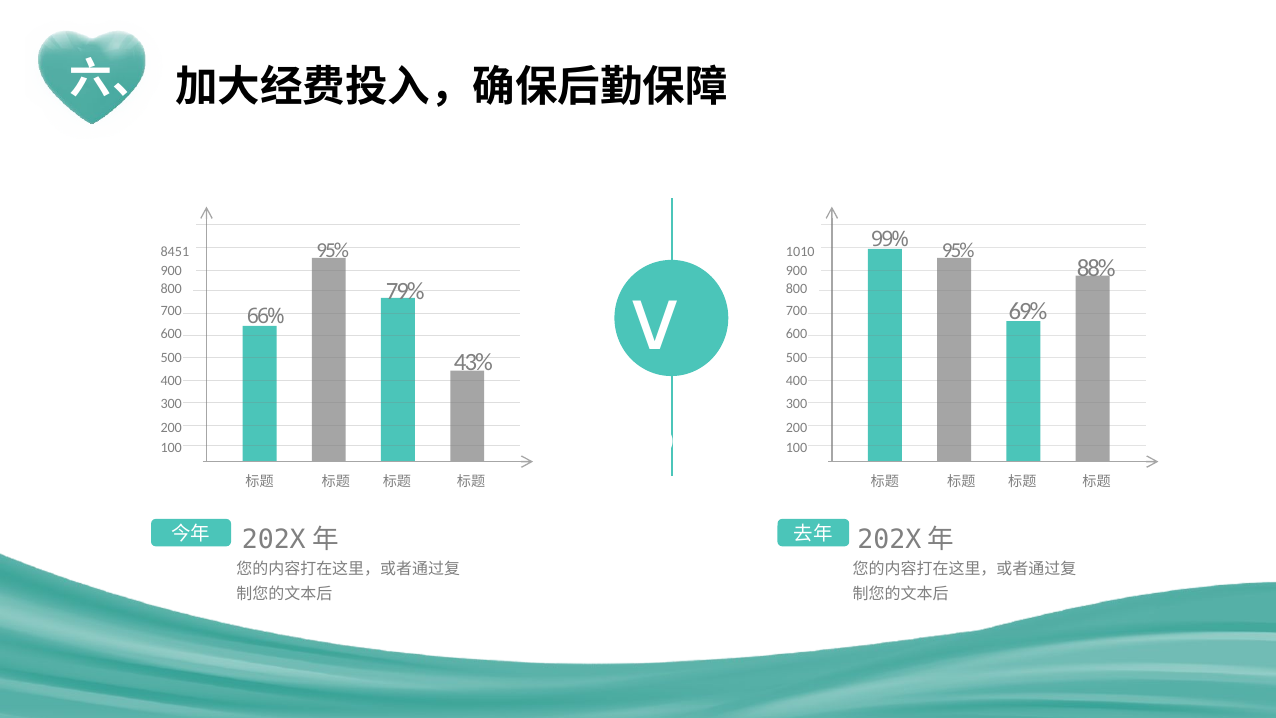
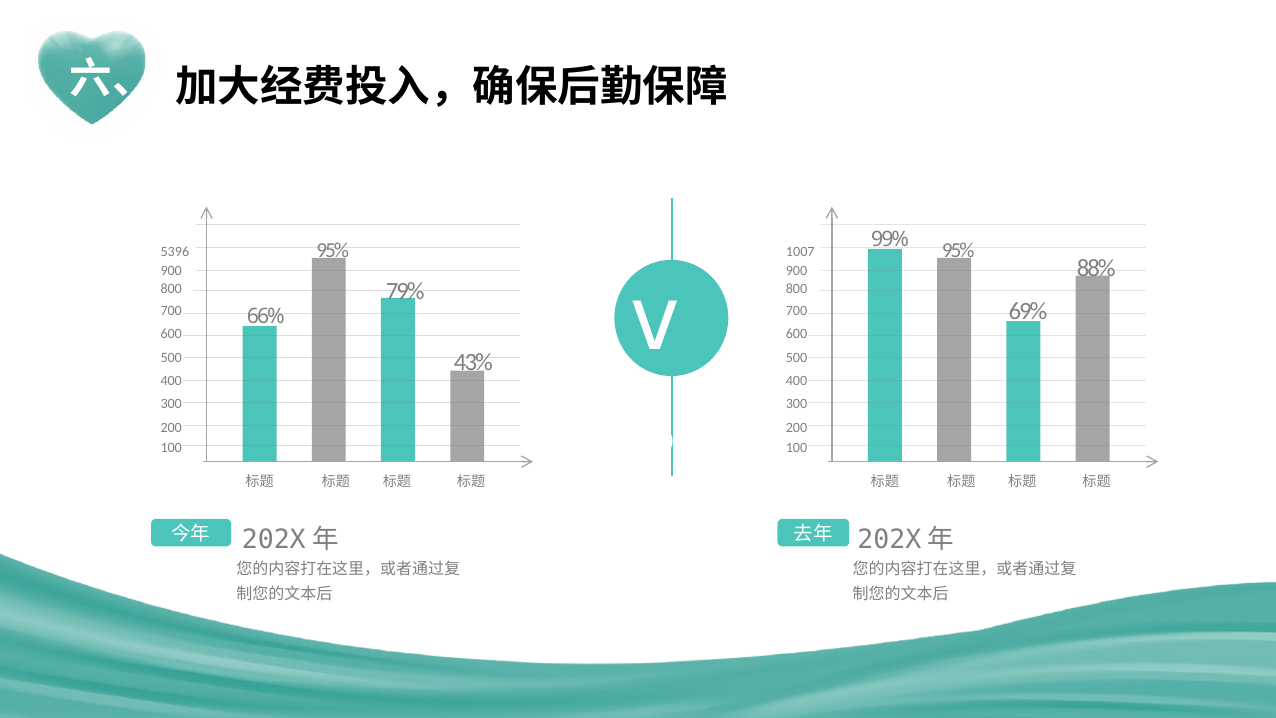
8451: 8451 -> 5396 (175, 252)
1010: 1010 -> 1007 (800, 252)
